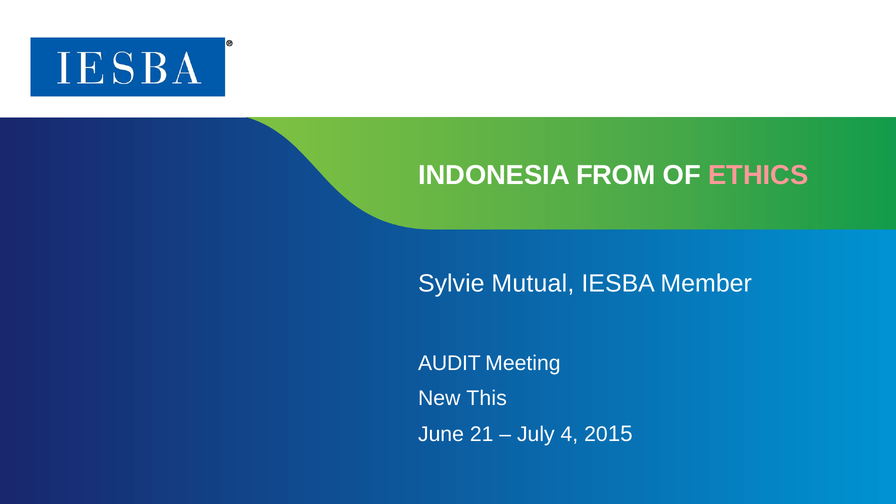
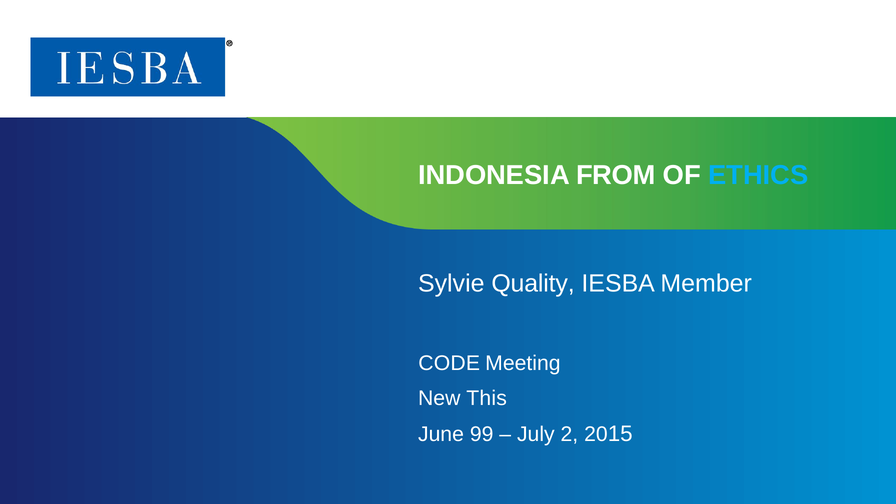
ETHICS colour: pink -> light blue (758, 175)
Mutual: Mutual -> Quality (533, 284)
AUDIT: AUDIT -> CODE (449, 363)
21: 21 -> 99 (482, 435)
4: 4 -> 2 (569, 435)
